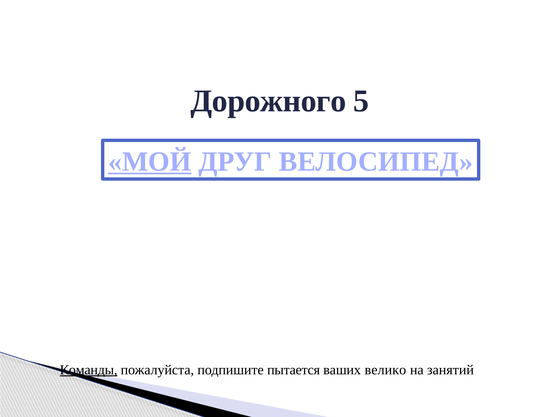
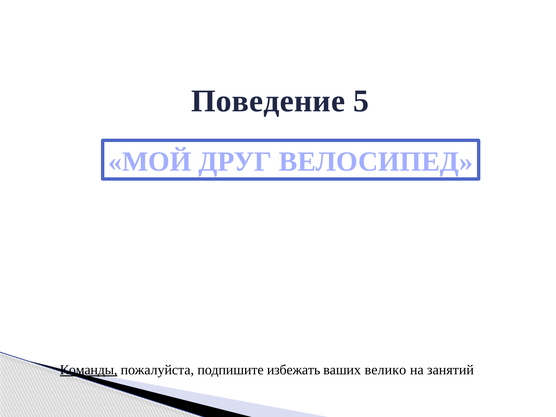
Дорожного: Дорожного -> Поведение (268, 101)
МОЙ underline: present -> none (150, 162)
пытается: пытается -> избежать (294, 370)
